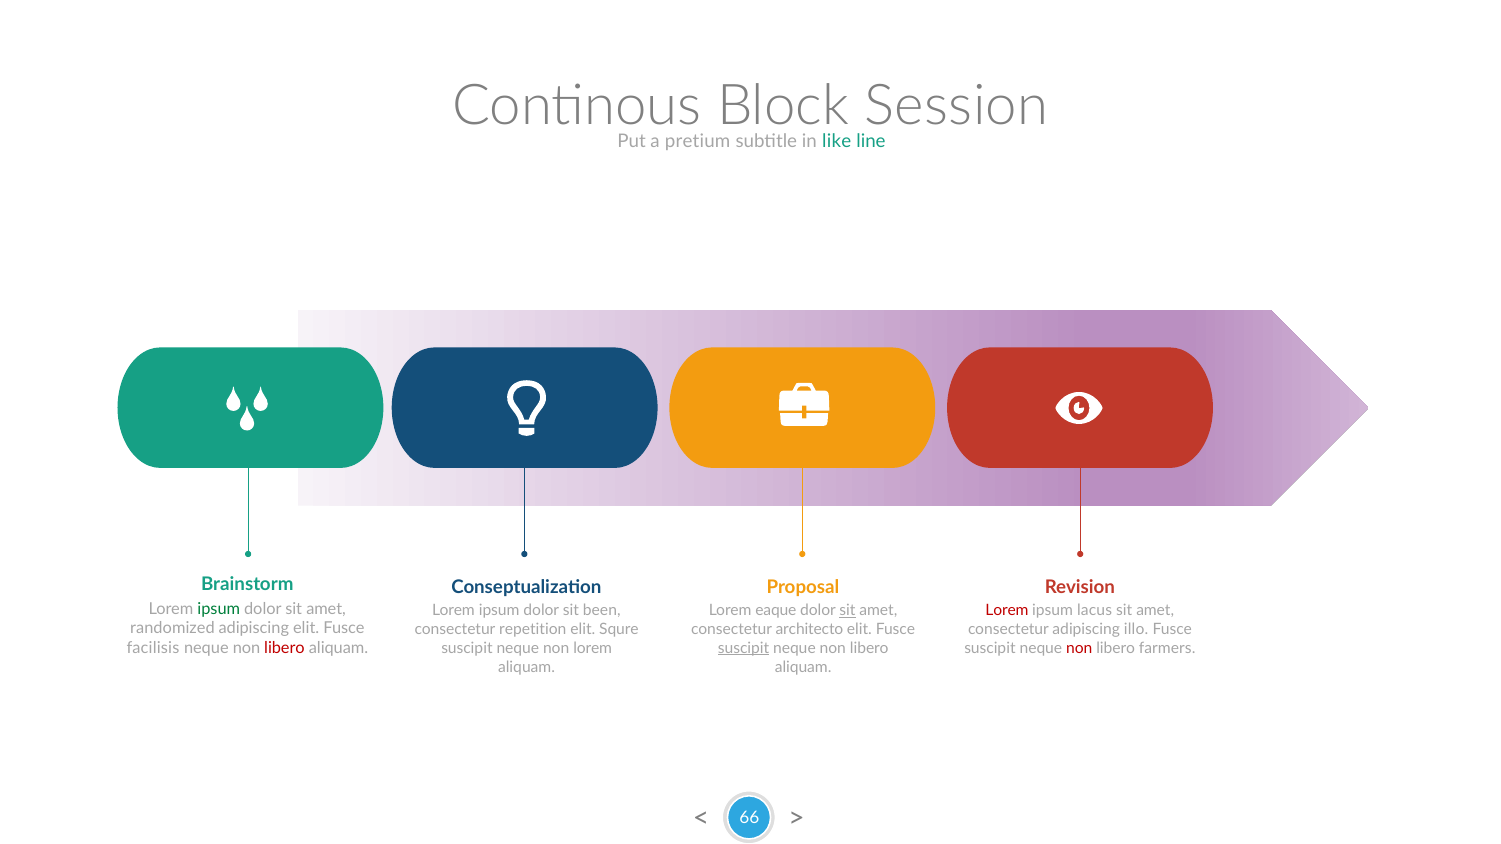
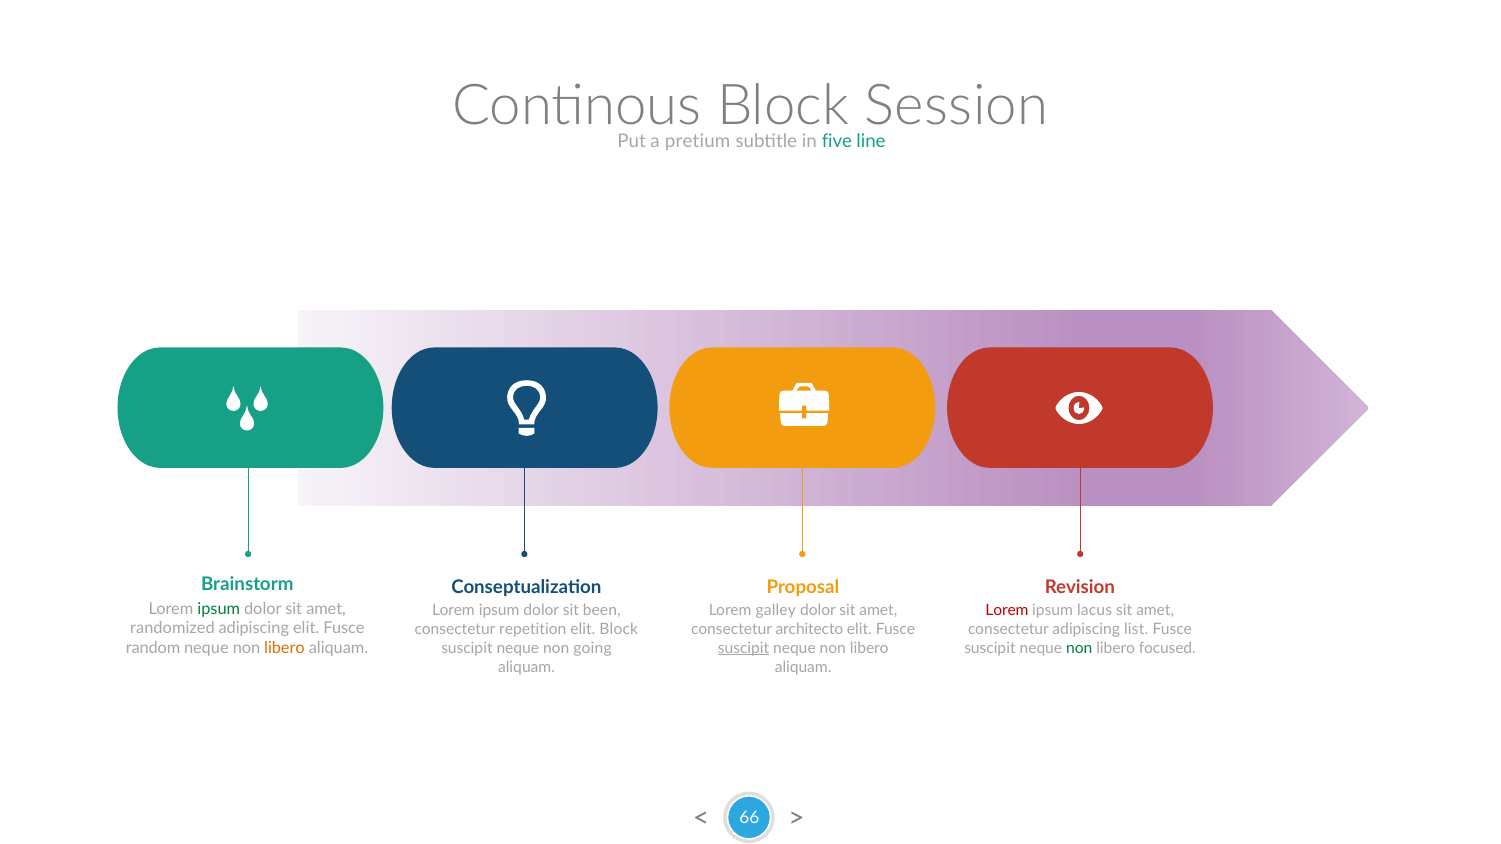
like: like -> five (837, 141)
eaque: eaque -> galley (776, 611)
sit underline: present -> none (847, 611)
elit Squre: Squre -> Block (619, 630)
illo: illo -> list (1136, 630)
facilisis: facilisis -> random (153, 648)
libero colour: red -> orange (284, 648)
non lorem: lorem -> going (593, 648)
non colour: red -> green (1079, 648)
farmers: farmers -> focused (1167, 648)
